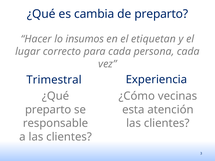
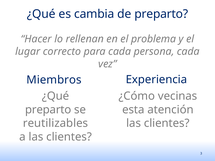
insumos: insumos -> rellenan (85, 39)
etiquetan: etiquetan -> problema (154, 39)
Trimestral: Trimestral -> Miembros (54, 80)
responsable: responsable -> reutilizables (56, 123)
